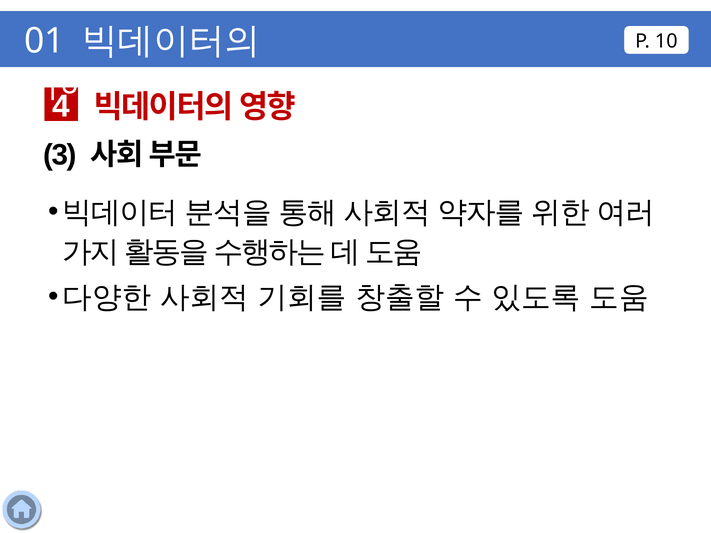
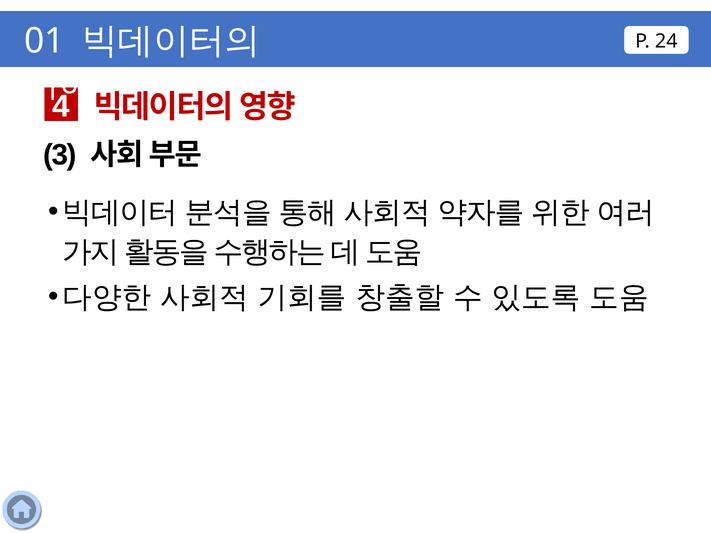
10: 10 -> 24 (666, 41)
